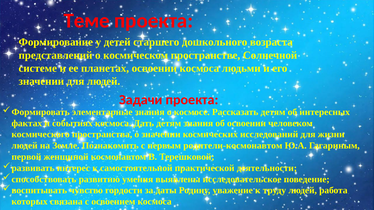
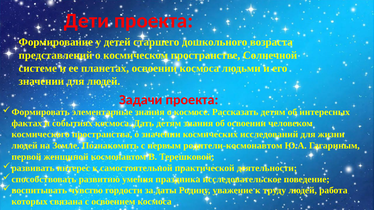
Теме: Теме -> Дети (86, 21)
выявлены: выявлены -> праздника (178, 180)
